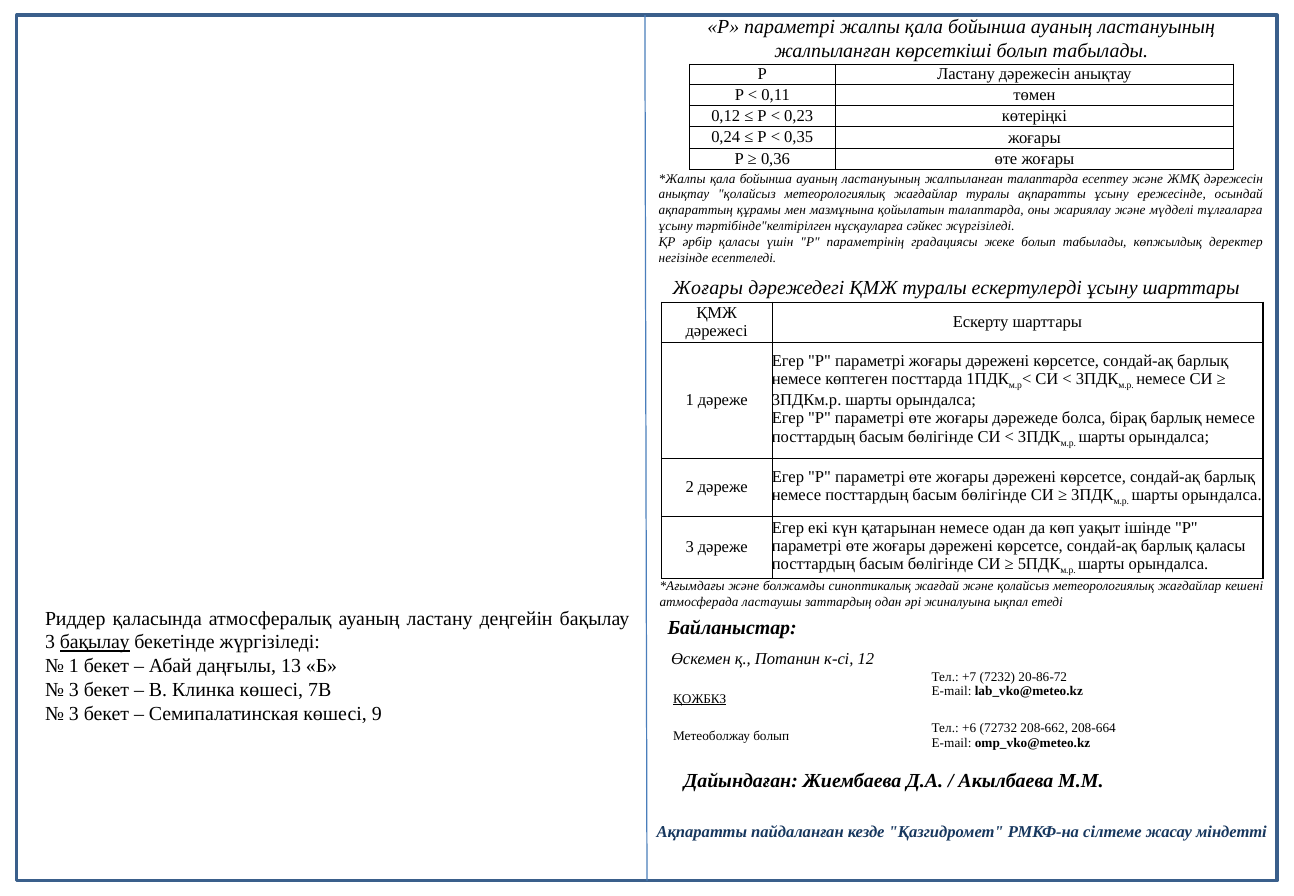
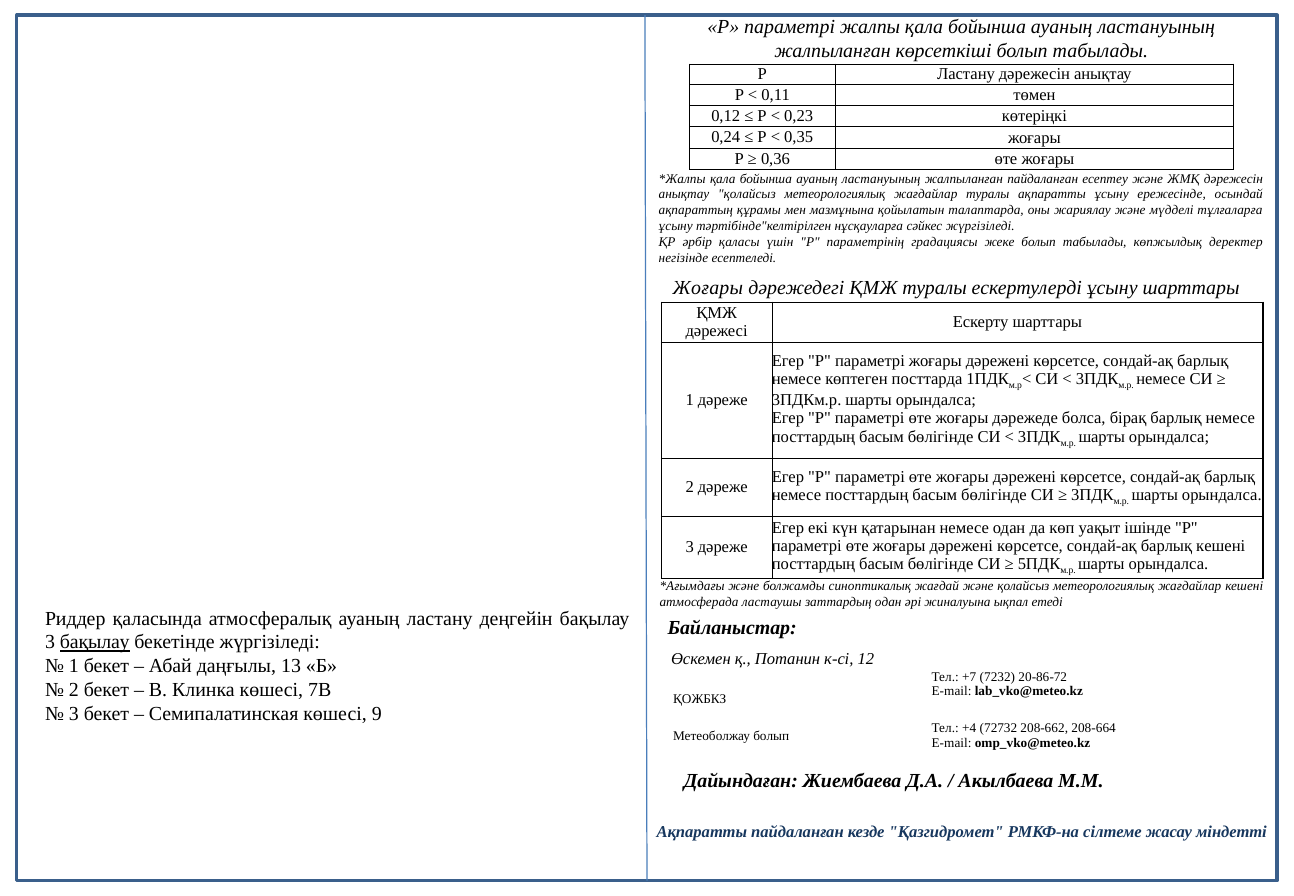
жалпыланған талаптарда: талаптарда -> пайдаланған (1043, 179)
барлық қаласы: қаласы -> кешені (1221, 546)
3: 3 -> 2 (74, 690)
ҚОЖБКЗ underline: present -> none (700, 699)
+6: +6 -> +4 (969, 728)
